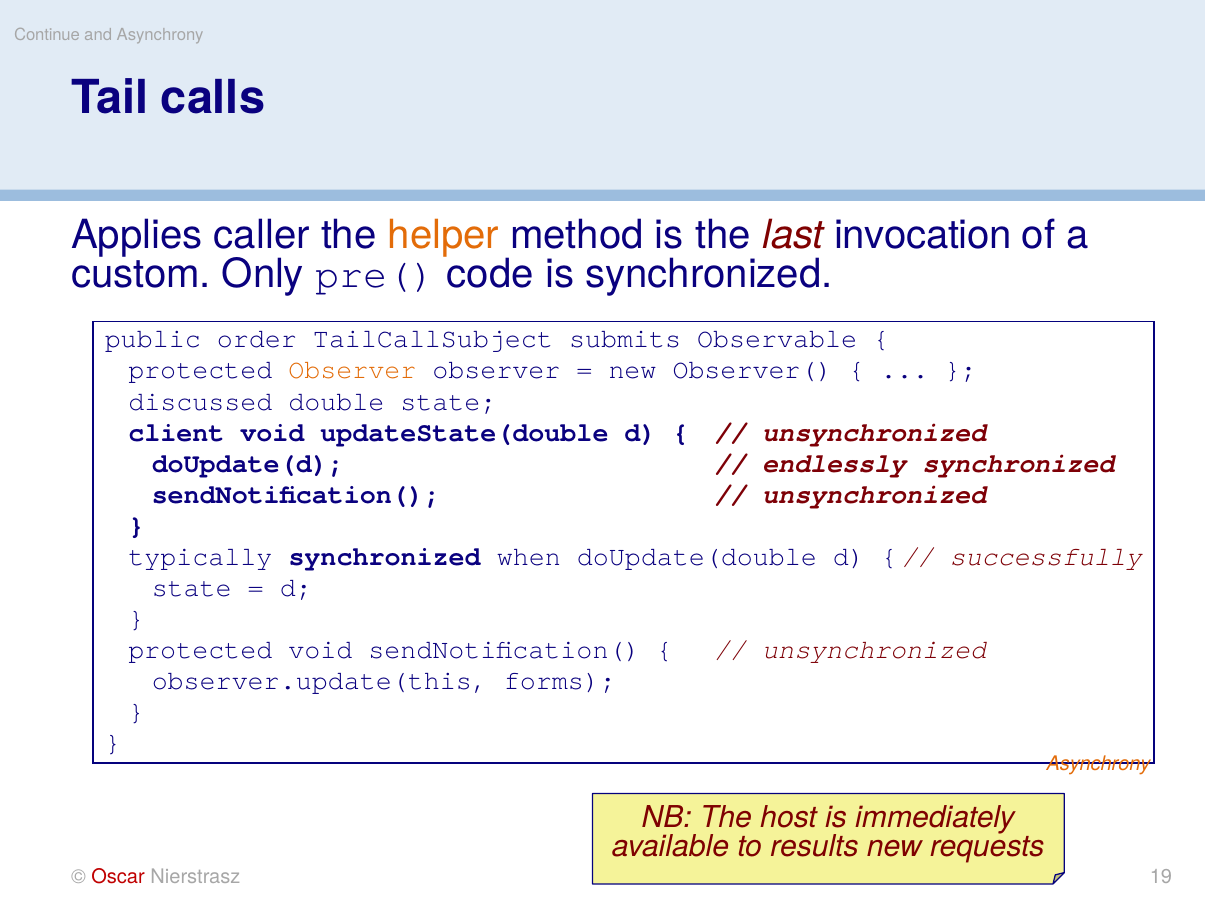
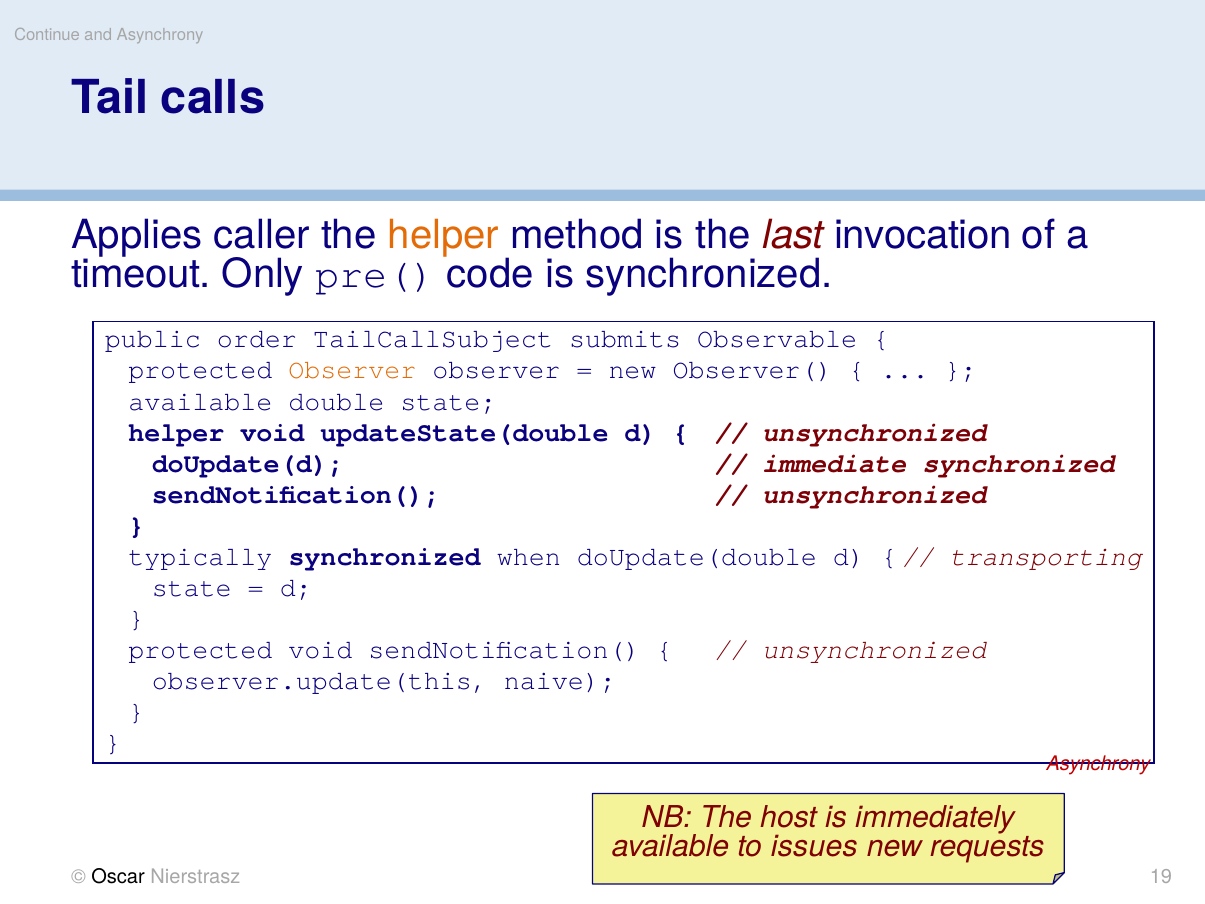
custom: custom -> timeout (141, 274)
discussed: discussed -> available (200, 401)
client: client -> helper (176, 432)
endlessly: endlessly -> immediate (834, 463)
successfully: successfully -> transporting (1046, 556)
forms: forms -> naive (560, 681)
Asynchrony colour: orange -> red (1098, 763)
results: results -> issues (814, 846)
Oscar colour: red -> black (118, 876)
